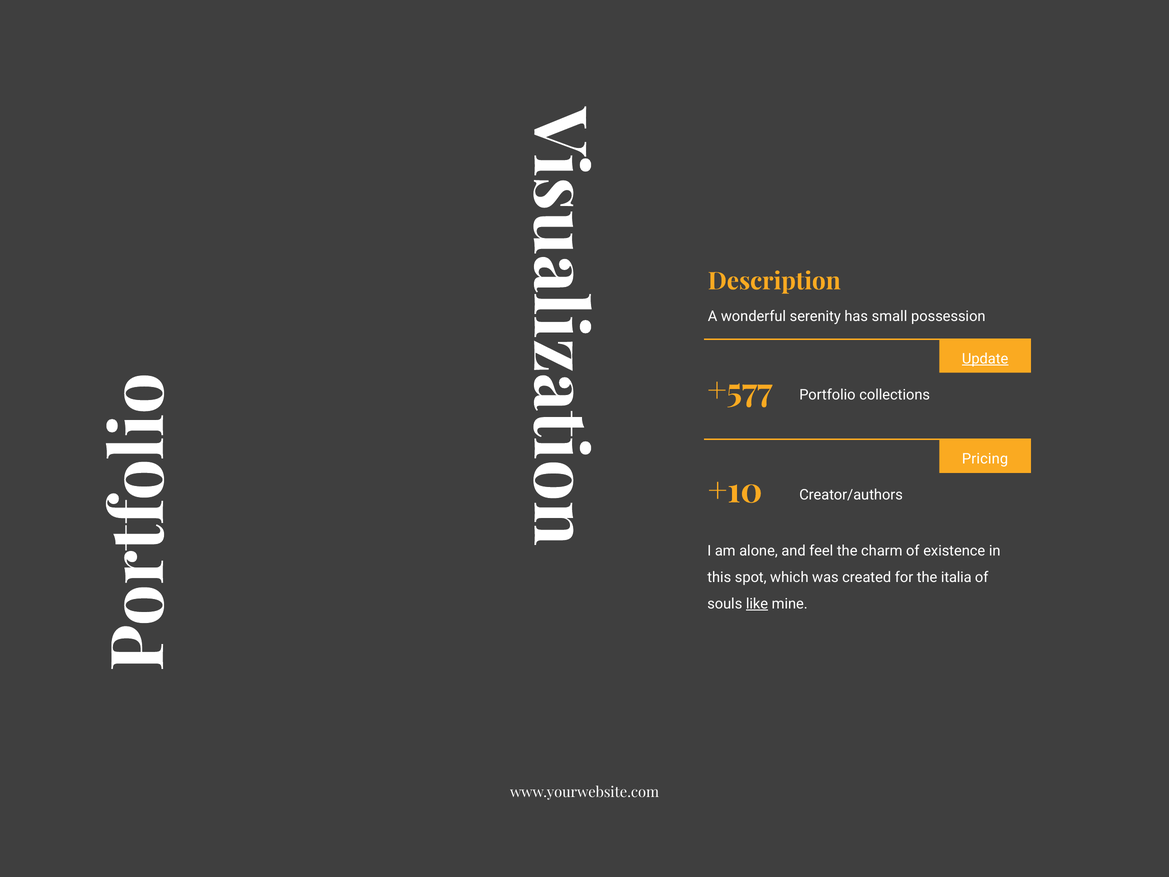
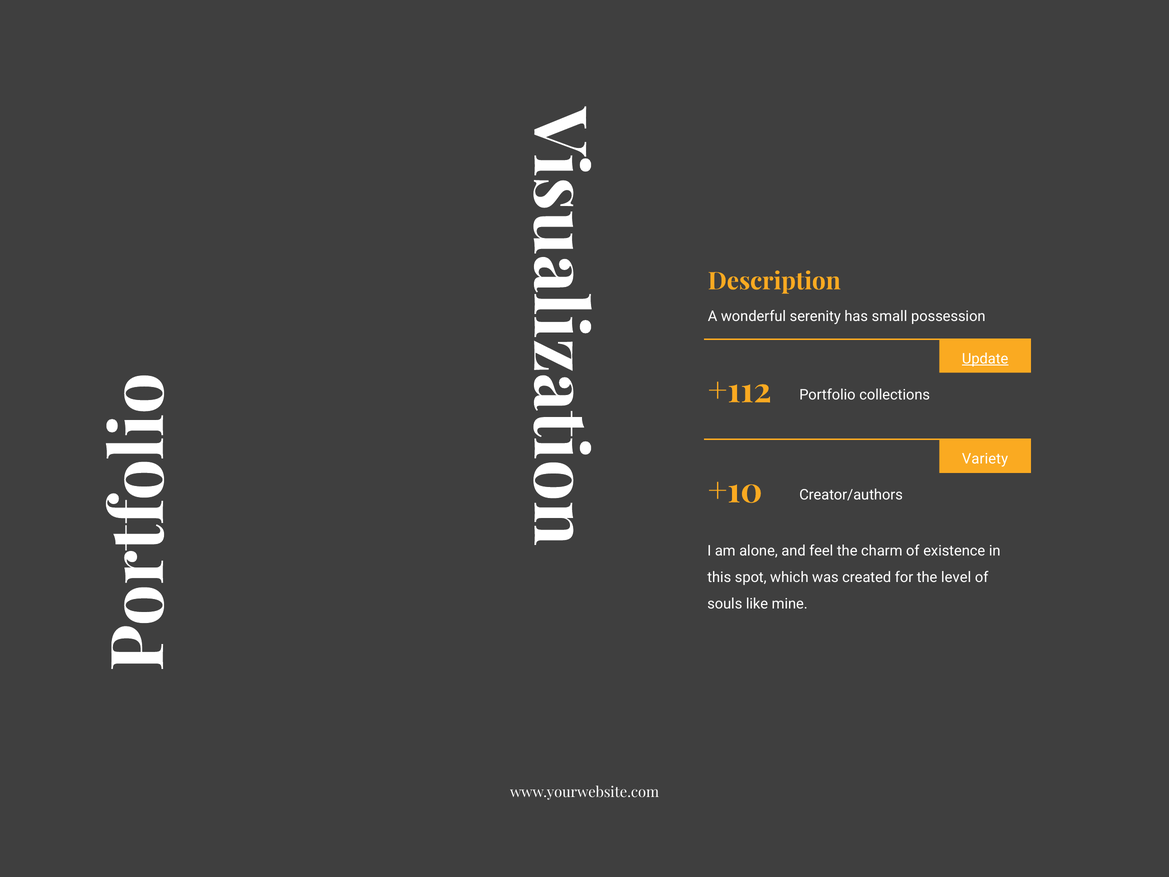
+577: +577 -> +112 (740, 391)
Pricing: Pricing -> Variety (985, 459)
italia: italia -> level (956, 577)
like underline: present -> none (757, 604)
